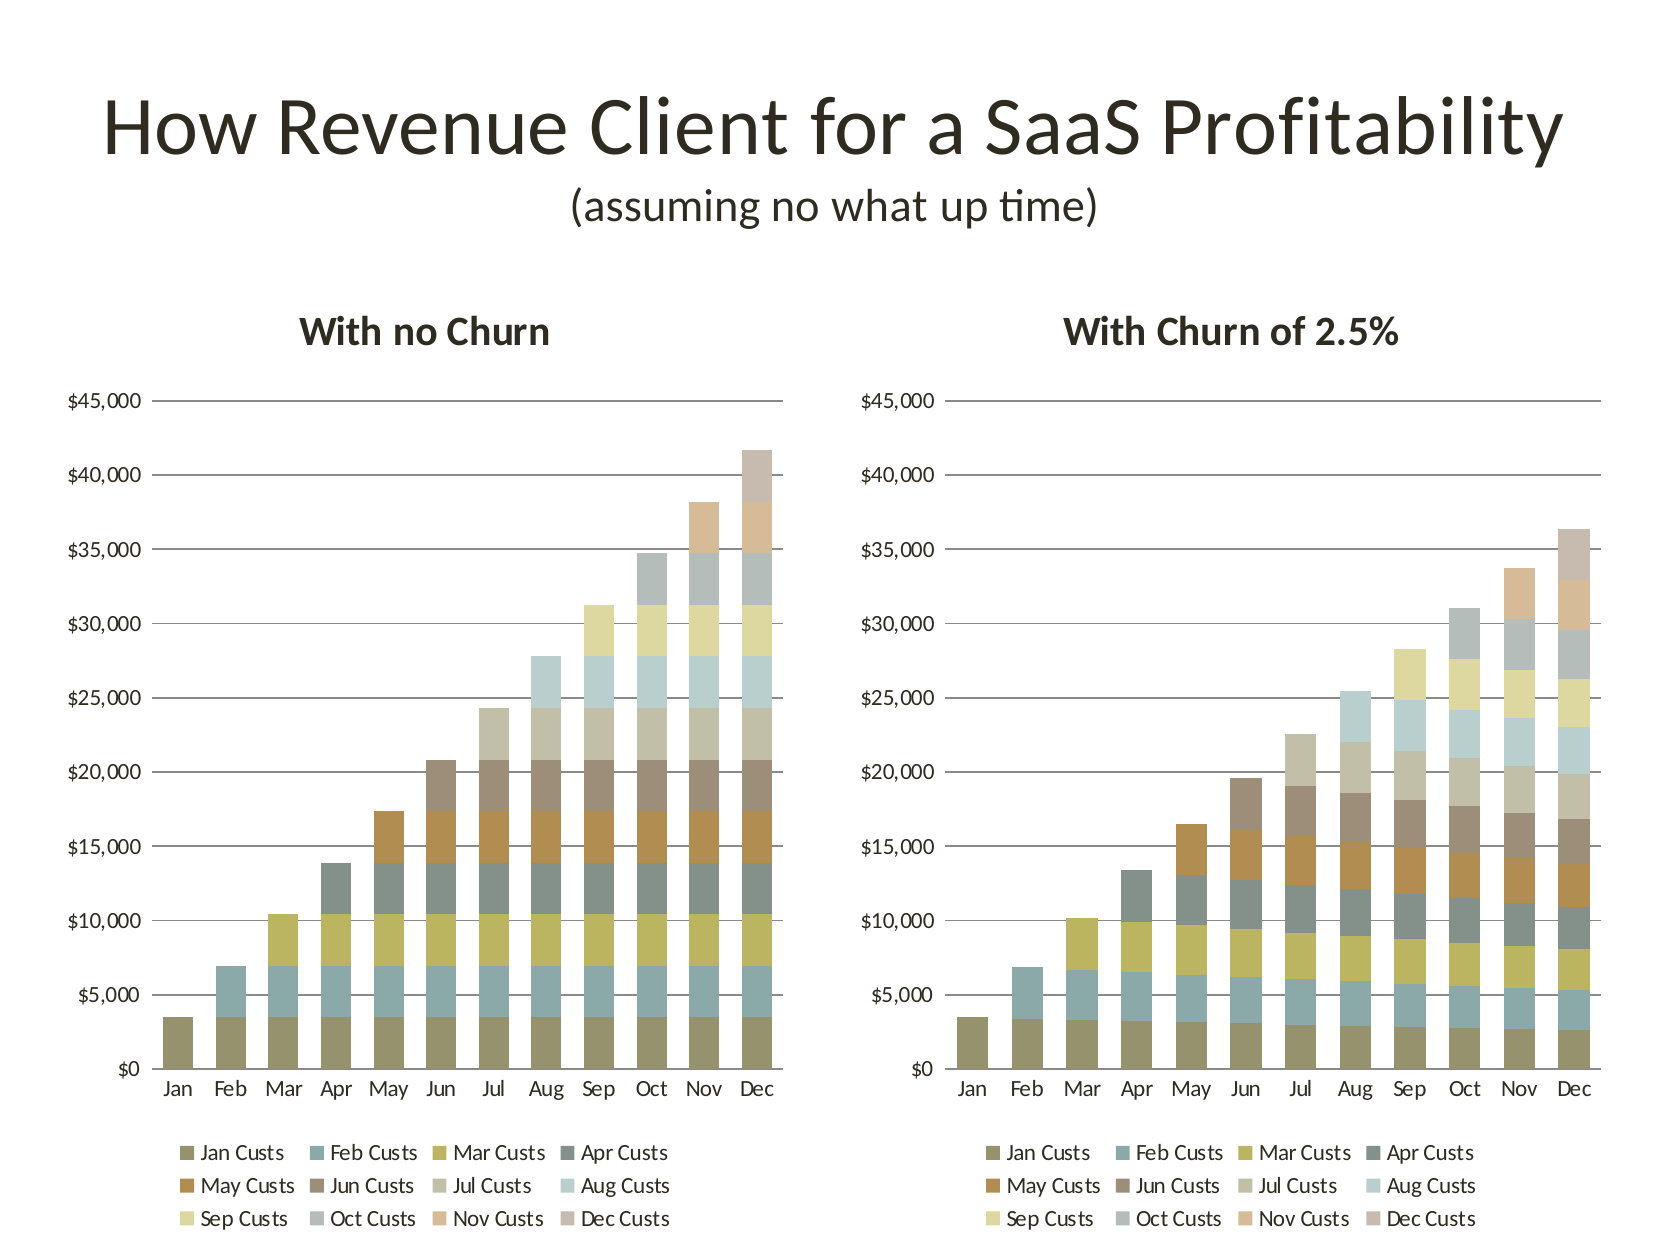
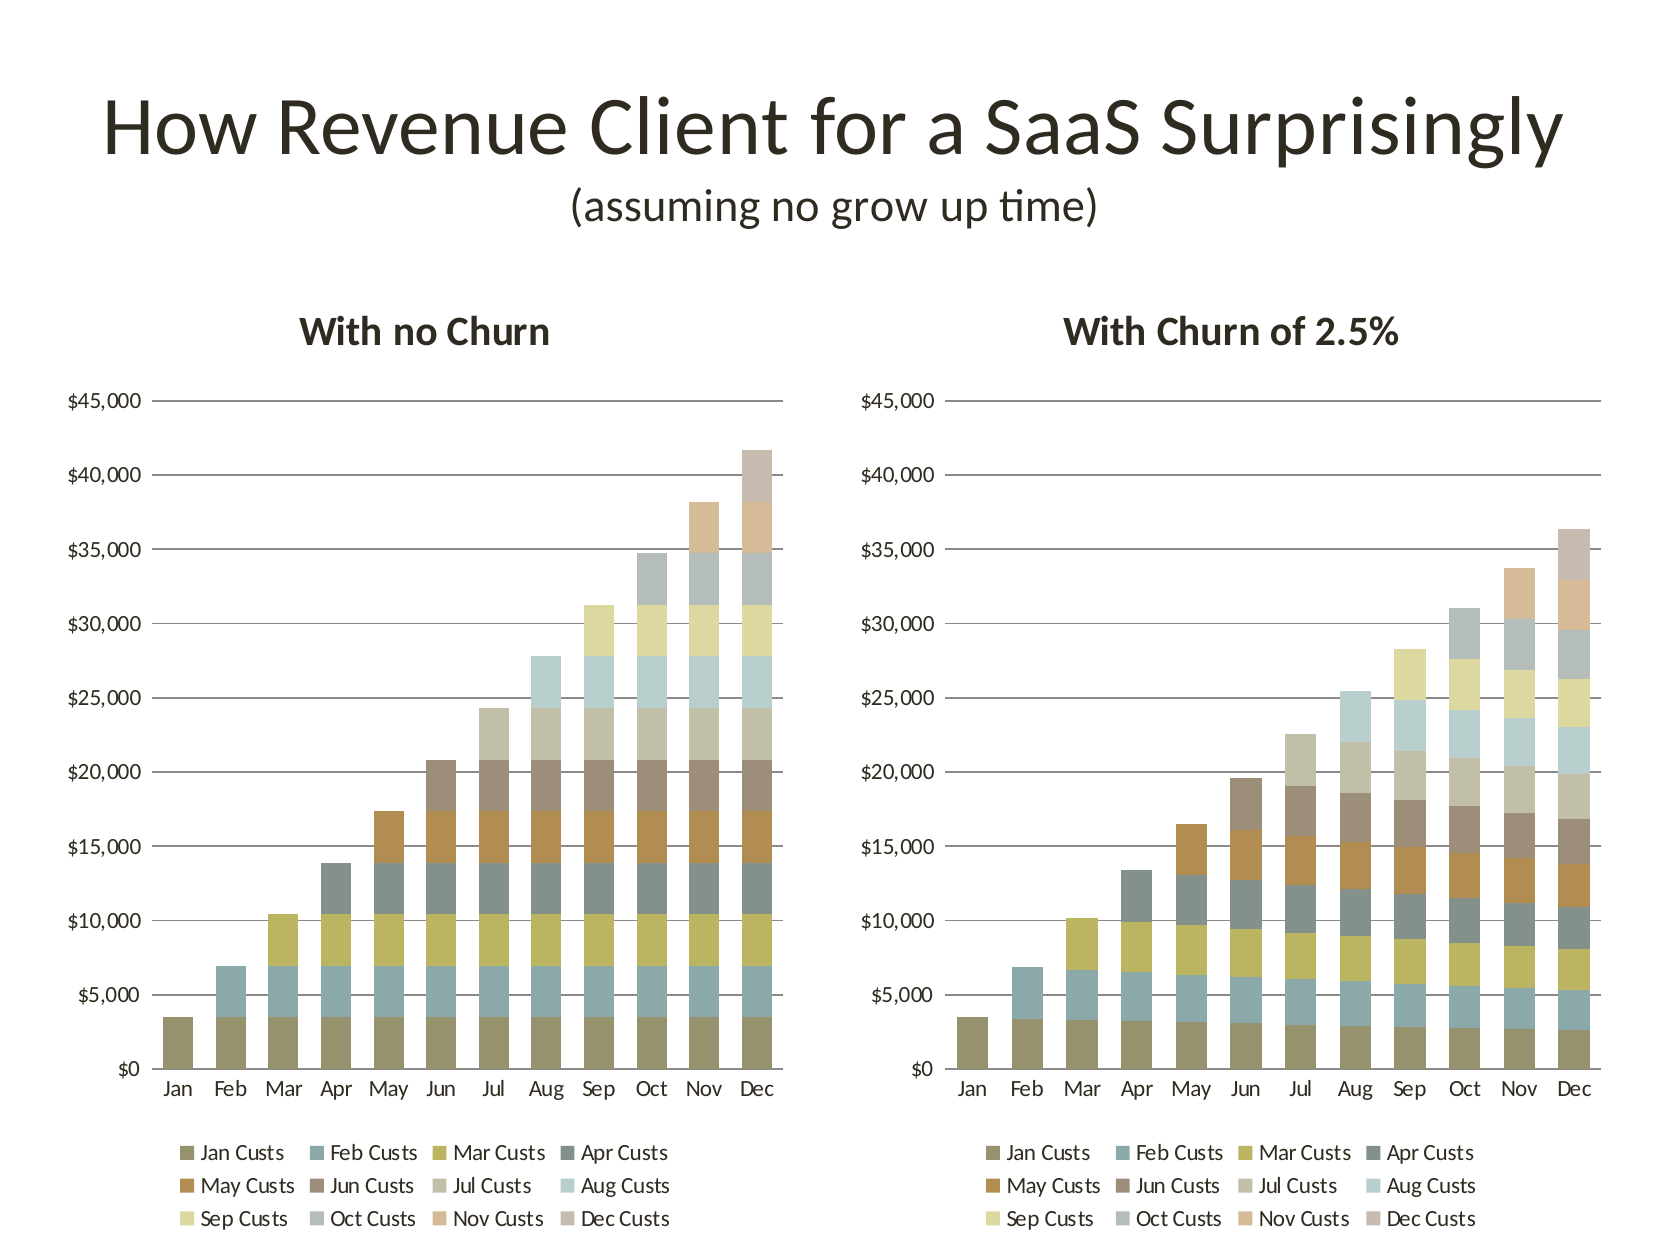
Profitability: Profitability -> Surprisingly (1362, 127)
what: what -> grow (879, 206)
